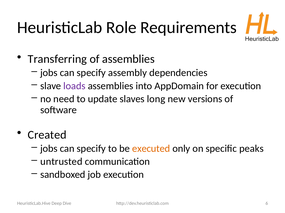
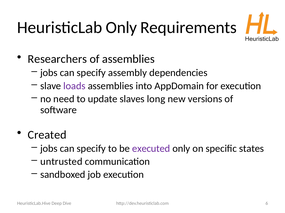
HeuristicLab Role: Role -> Only (121, 28)
Transferring: Transferring -> Researchers (57, 59)
executed colour: orange -> purple (151, 149)
peaks: peaks -> states (252, 149)
